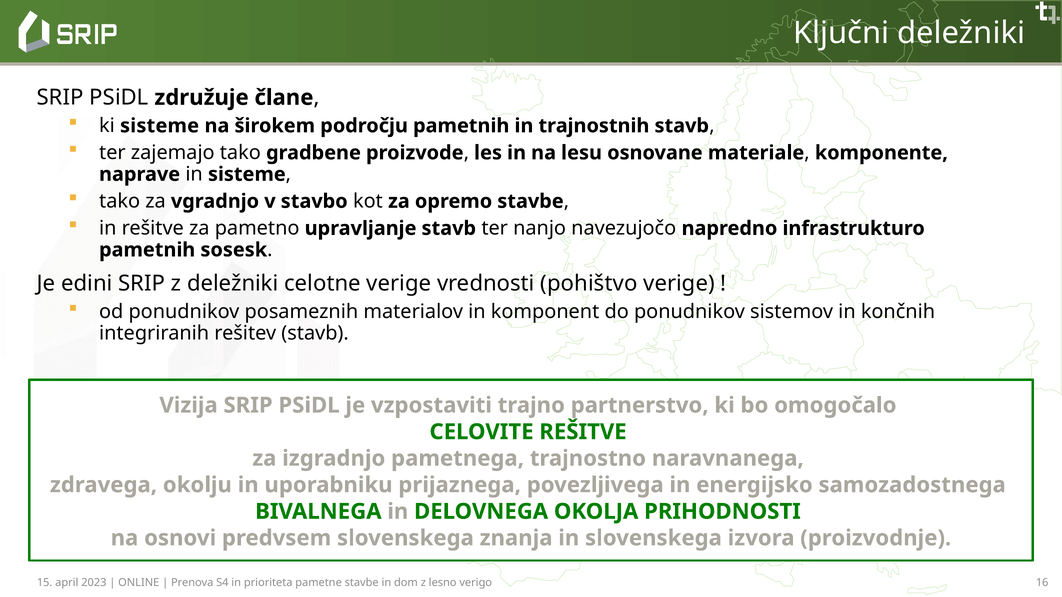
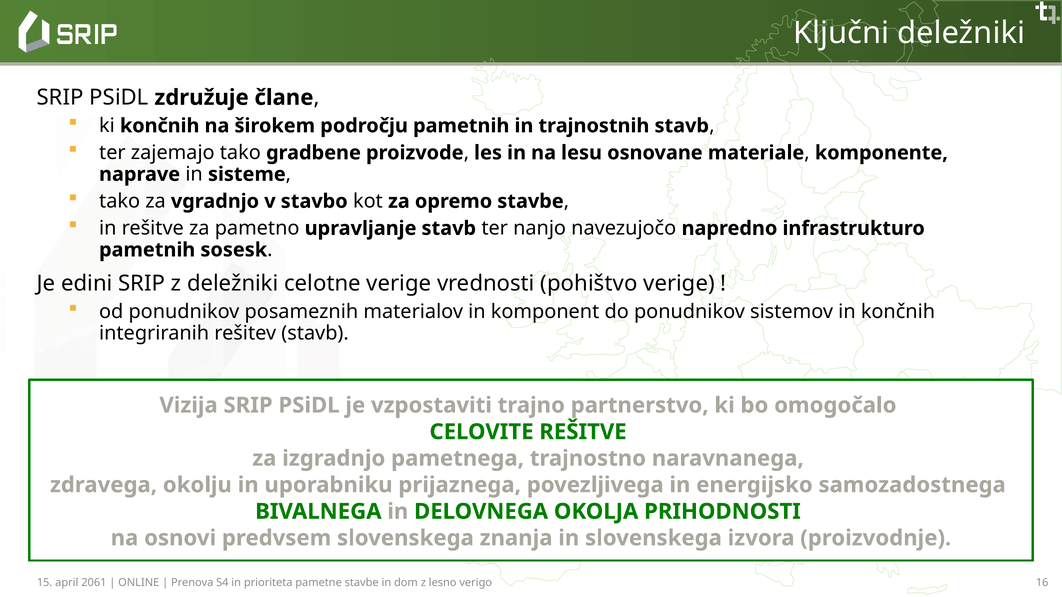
ki sisteme: sisteme -> končnih (160, 126)
2023: 2023 -> 2061 (94, 583)
